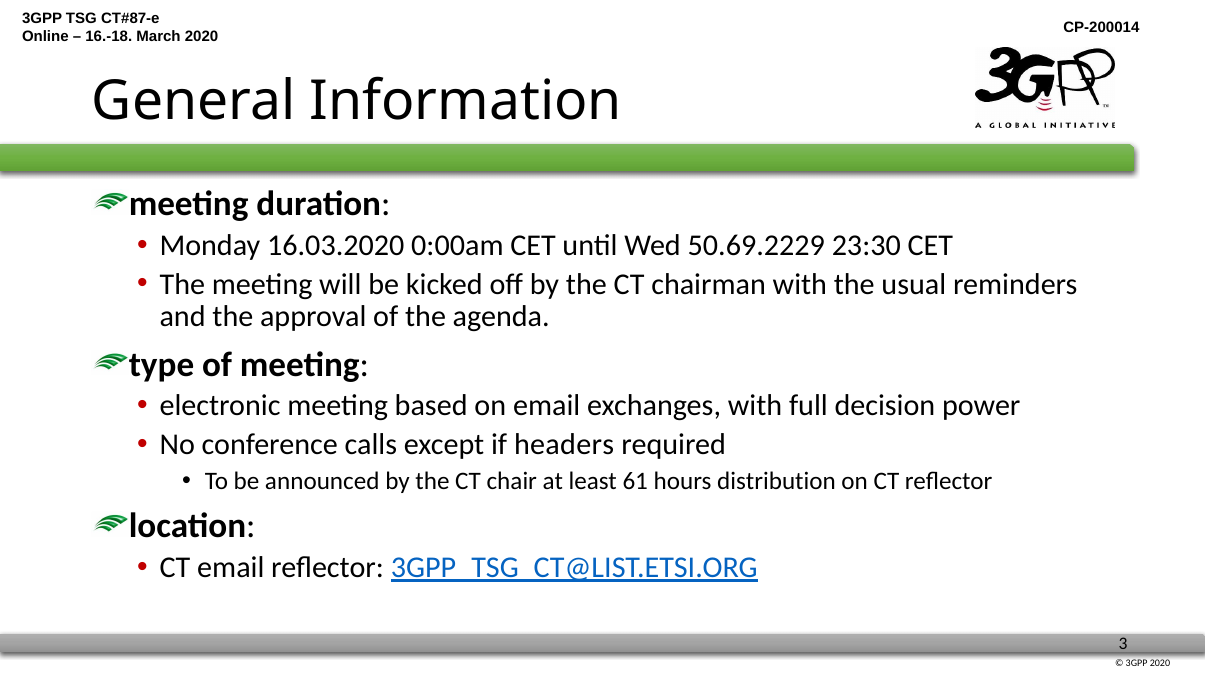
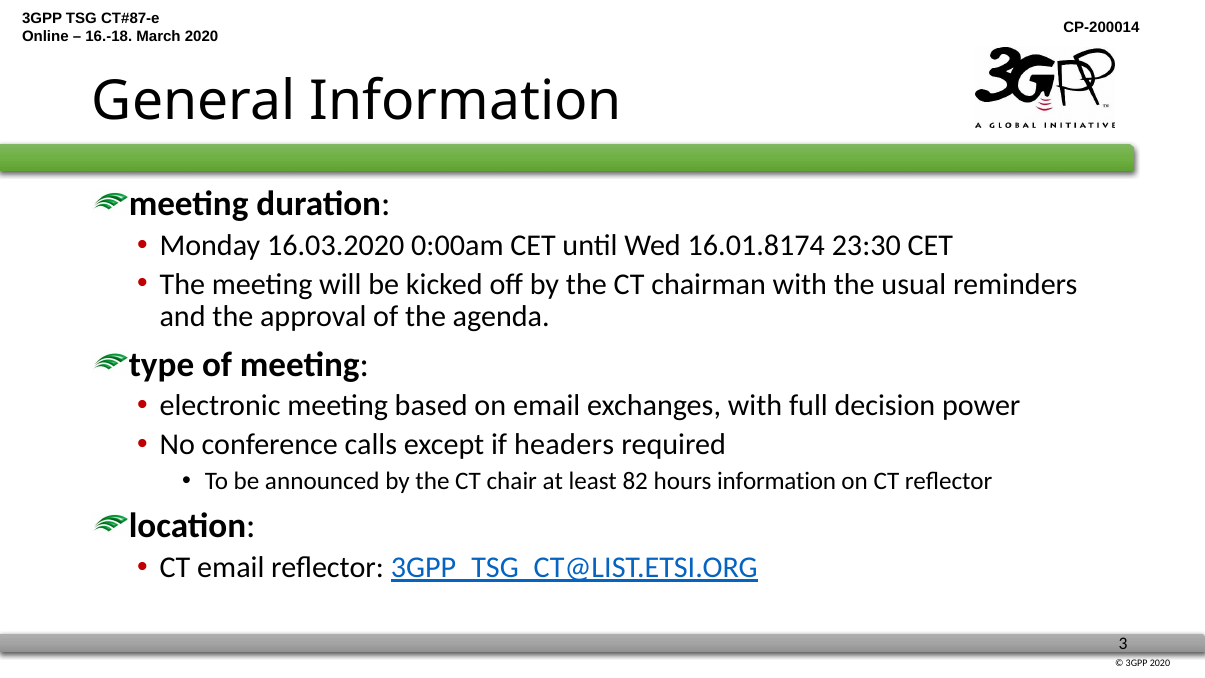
50.69.2229: 50.69.2229 -> 16.01.8174 (756, 245)
61: 61 -> 82 (635, 481)
hours distribution: distribution -> information (777, 481)
